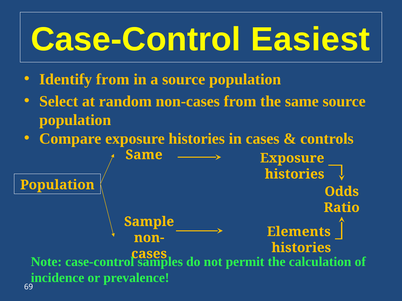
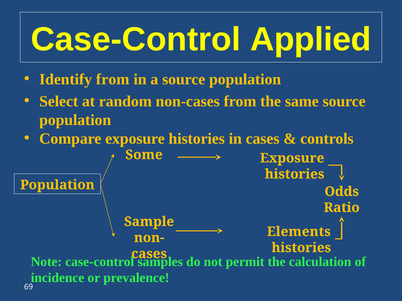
Easiest: Easiest -> Applied (311, 40)
Same: Same -> Some (144, 155)
